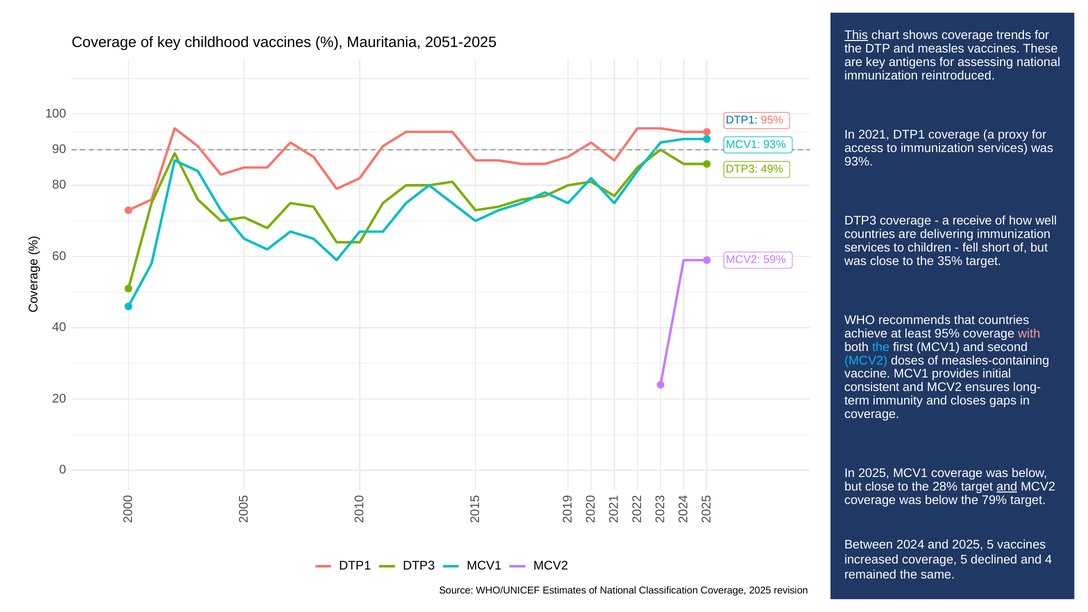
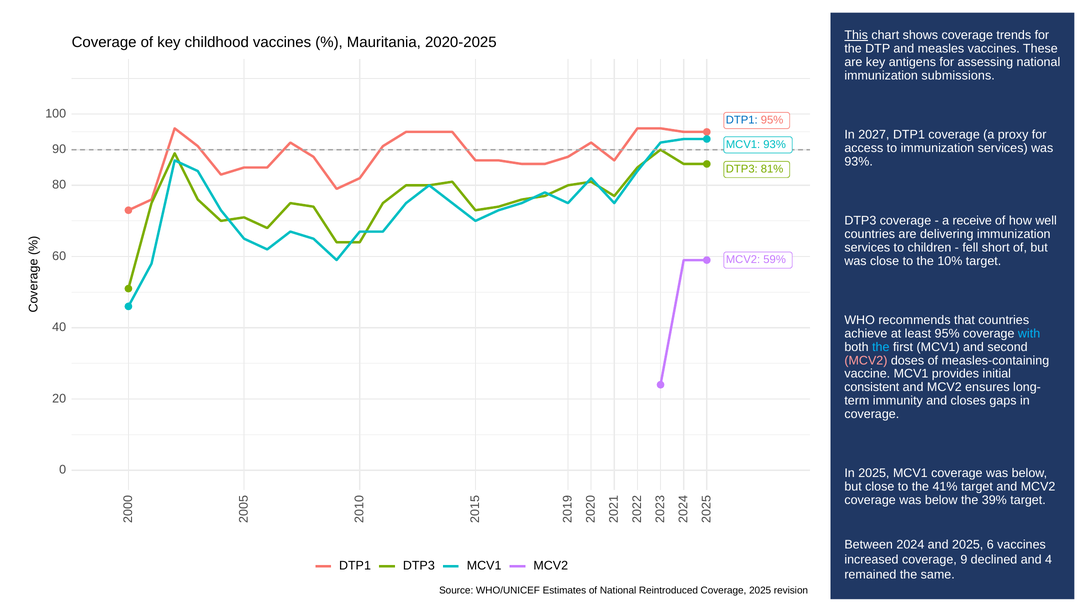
2051-2025: 2051-2025 -> 2020-2025 (461, 42)
reintroduced: reintroduced -> submissions (958, 76)
2021: 2021 -> 2027 (874, 135)
49%: 49% -> 81% (772, 169)
35%: 35% -> 10% (950, 261)
with colour: pink -> light blue (1029, 333)
MCV2 colour: light blue -> pink (866, 360)
28%: 28% -> 41% (945, 487)
and underline: present -> none (1007, 487)
79%: 79% -> 39% (994, 500)
2025 5: 5 -> 6 (990, 545)
coverage 5: 5 -> 9 (964, 560)
Classification: Classification -> Reintroduced (668, 591)
